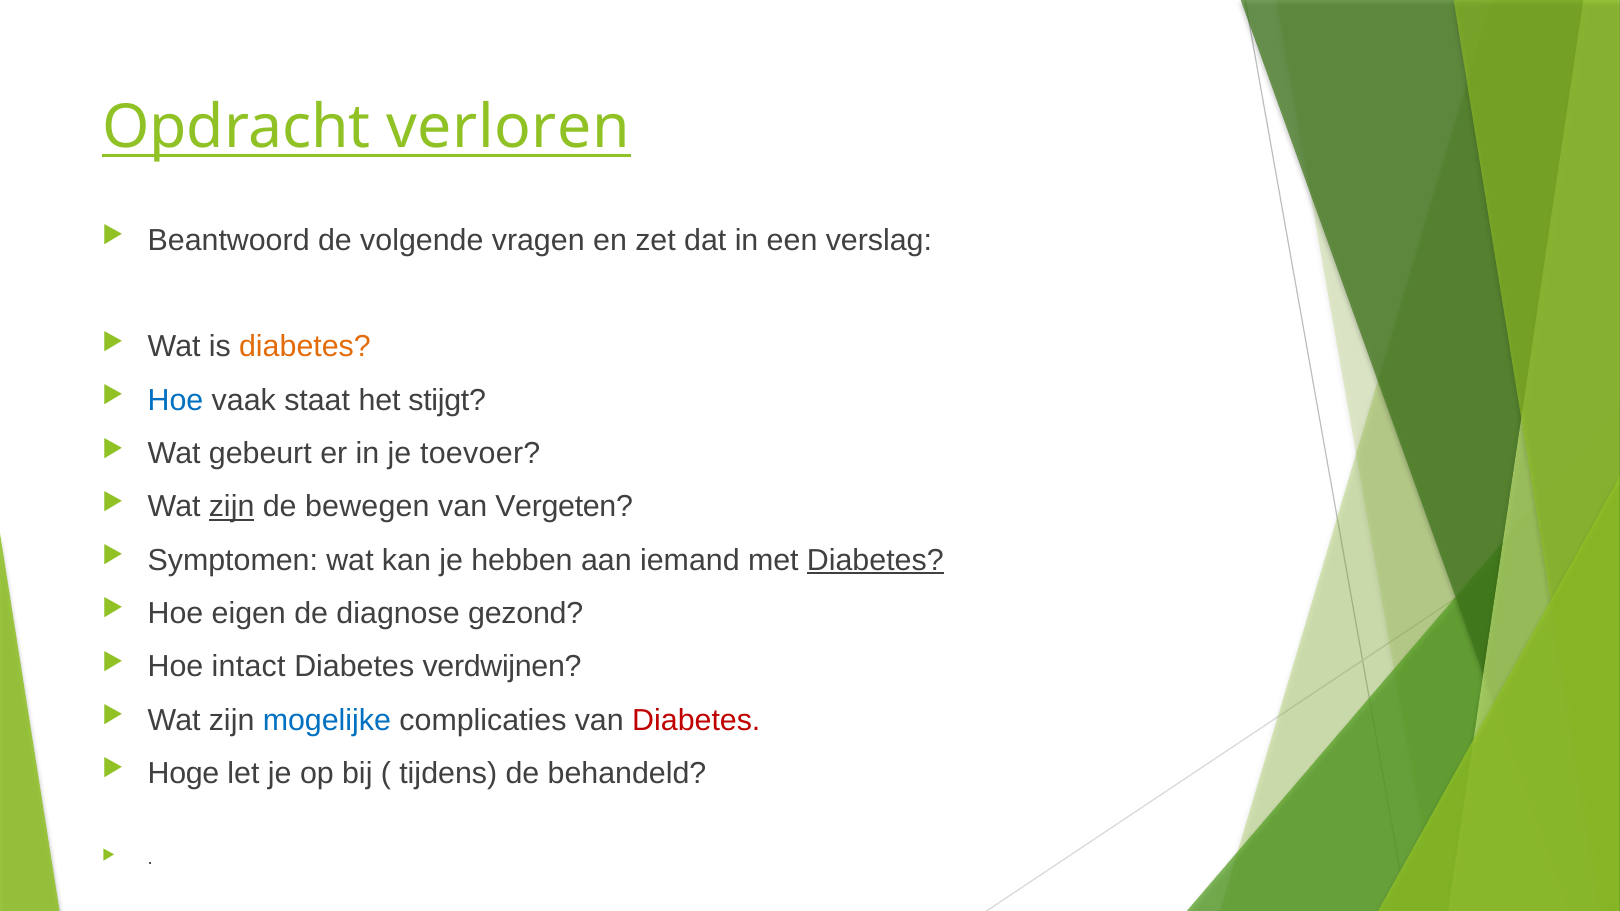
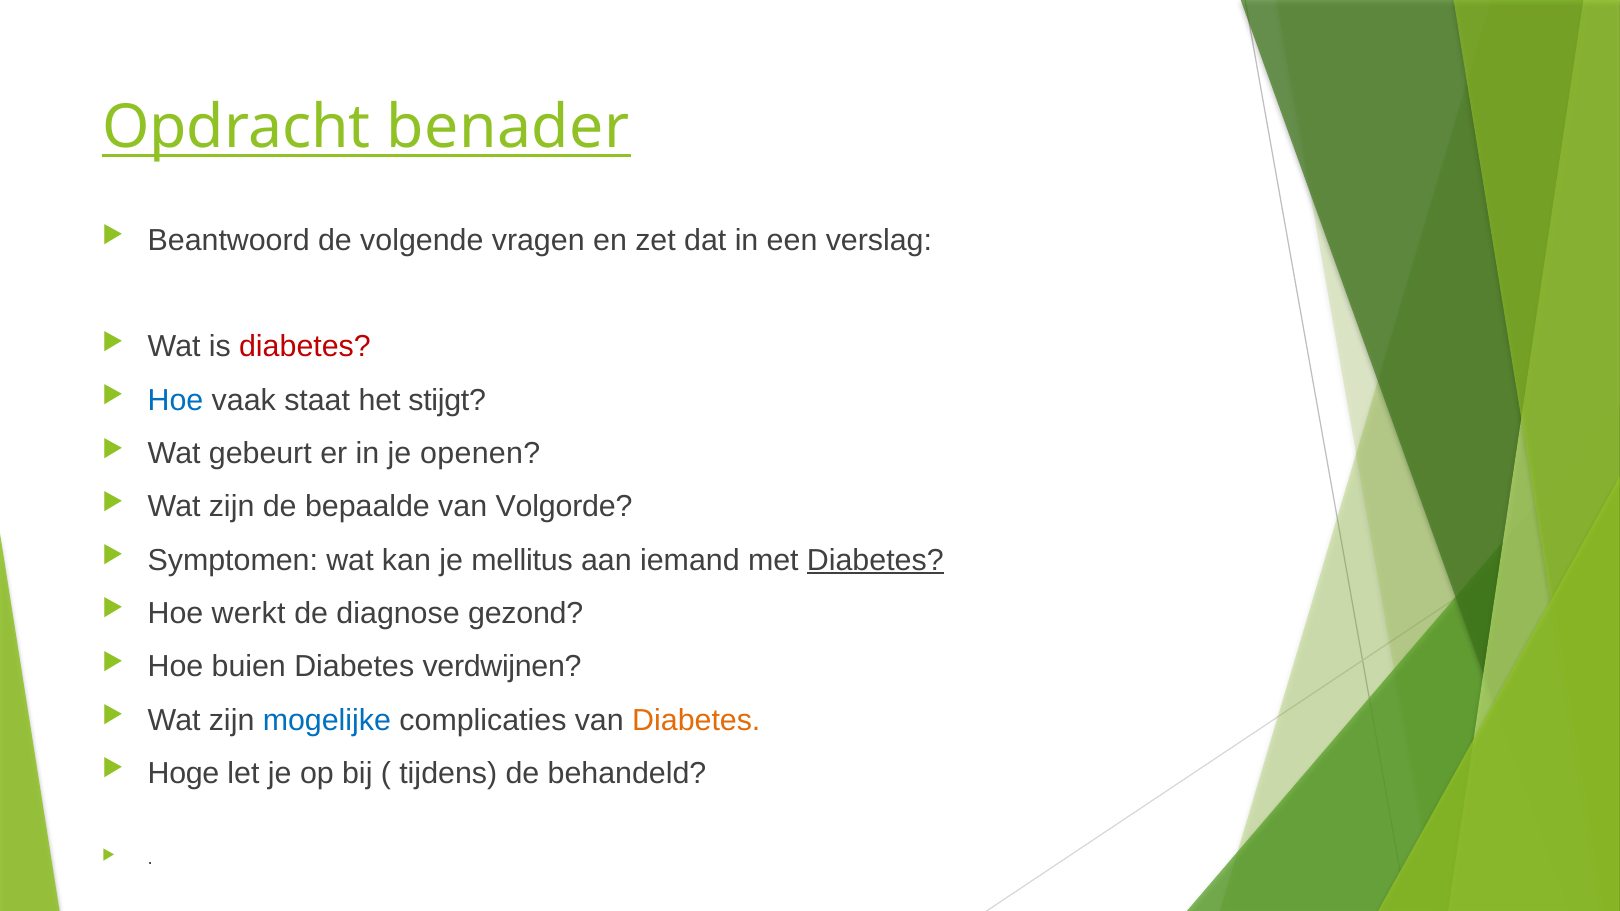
verloren: verloren -> benader (508, 128)
diabetes colour: orange -> red (305, 347)
toevoer: toevoer -> openen (480, 454)
zijn underline: present -> none (232, 507)
bewegen: bewegen -> bepaalde (367, 507)
Vergeten: Vergeten -> Volgorde (564, 507)
hebben: hebben -> mellitus (522, 560)
eigen: eigen -> werkt (249, 614)
intact: intact -> buien (249, 667)
Diabetes colour: red -> orange (696, 720)
